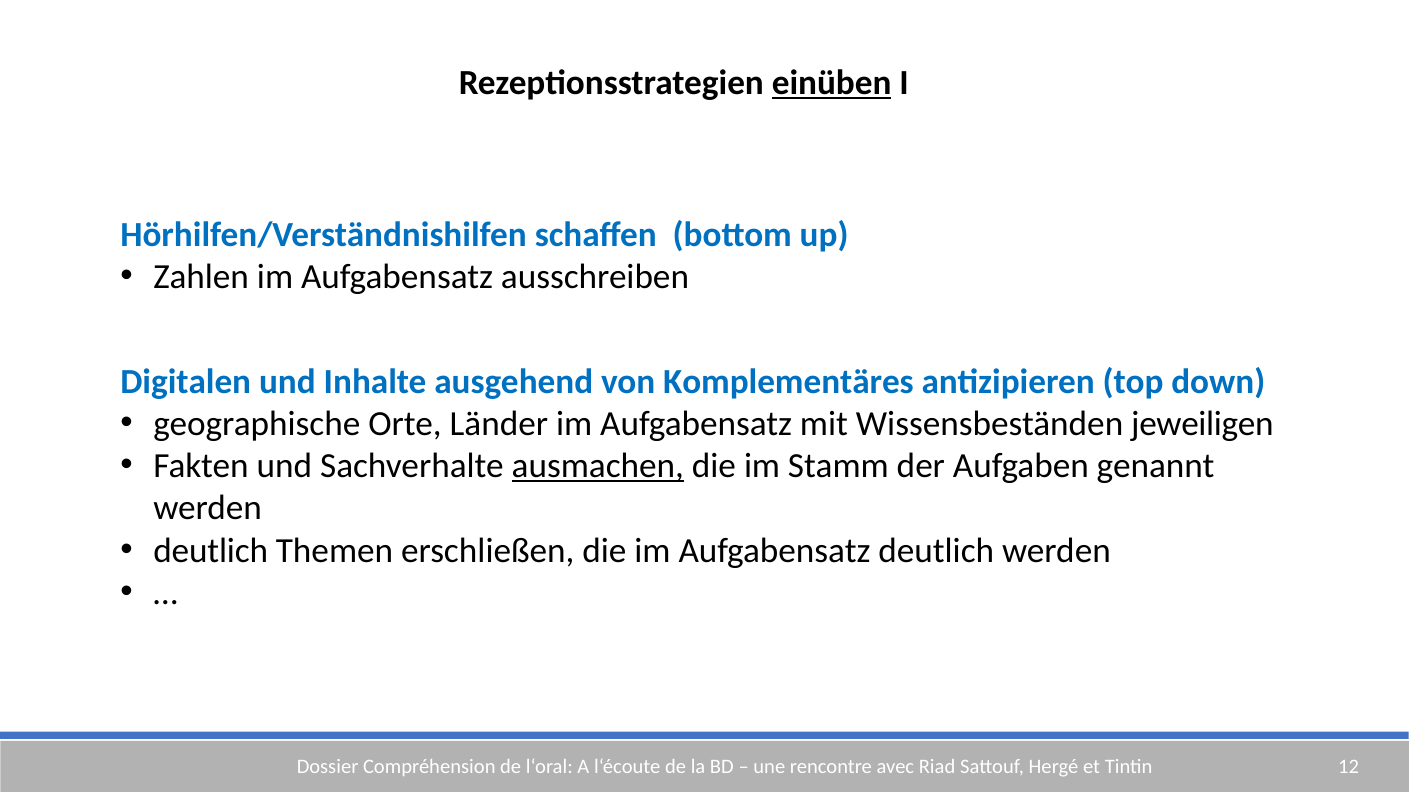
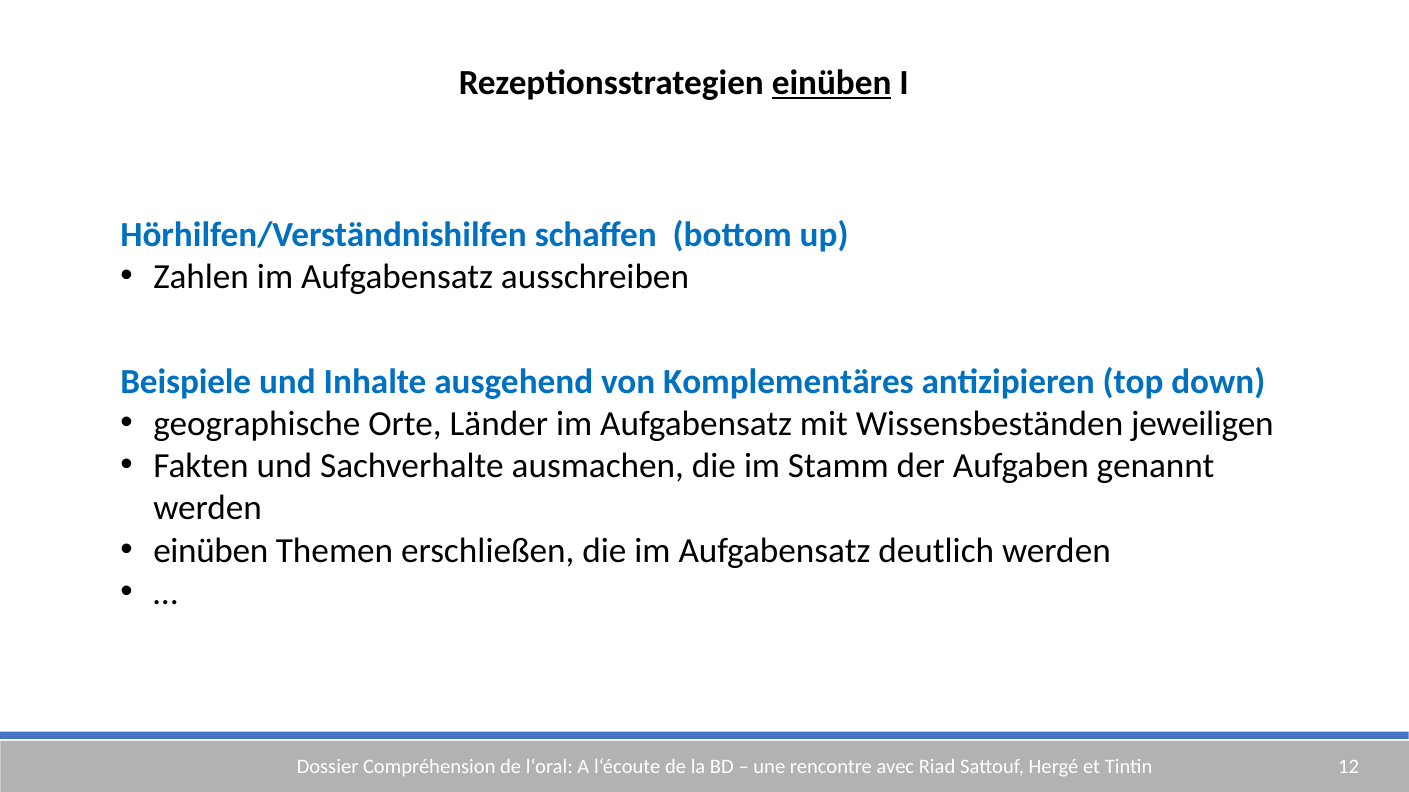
Digitalen: Digitalen -> Beispiele (186, 382)
ausmachen underline: present -> none (598, 466)
deutlich: deutlich -> einüben (211, 551)
